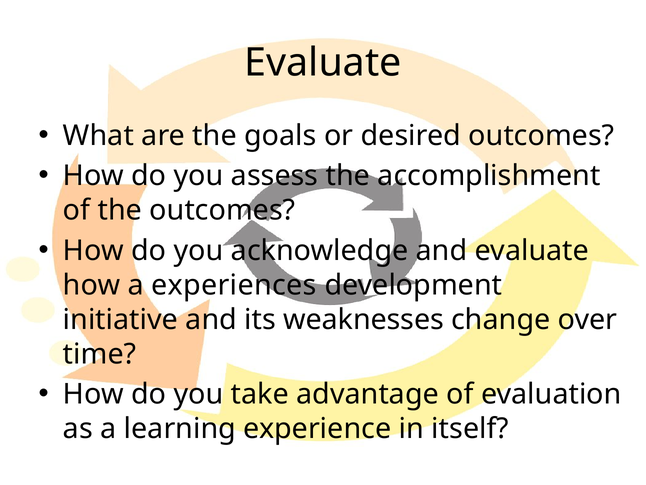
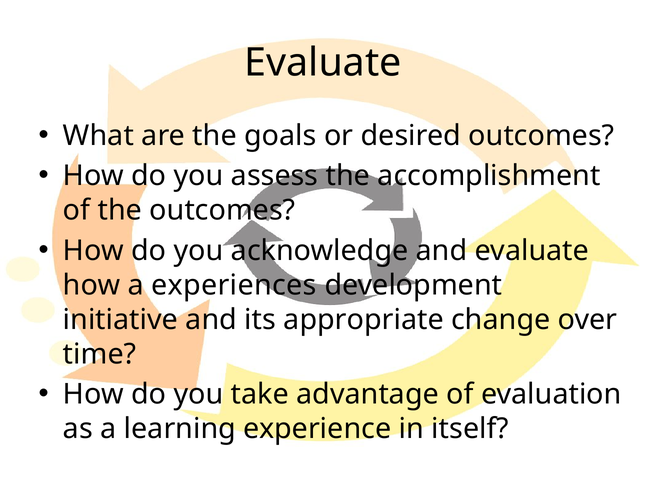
weaknesses: weaknesses -> appropriate (364, 319)
